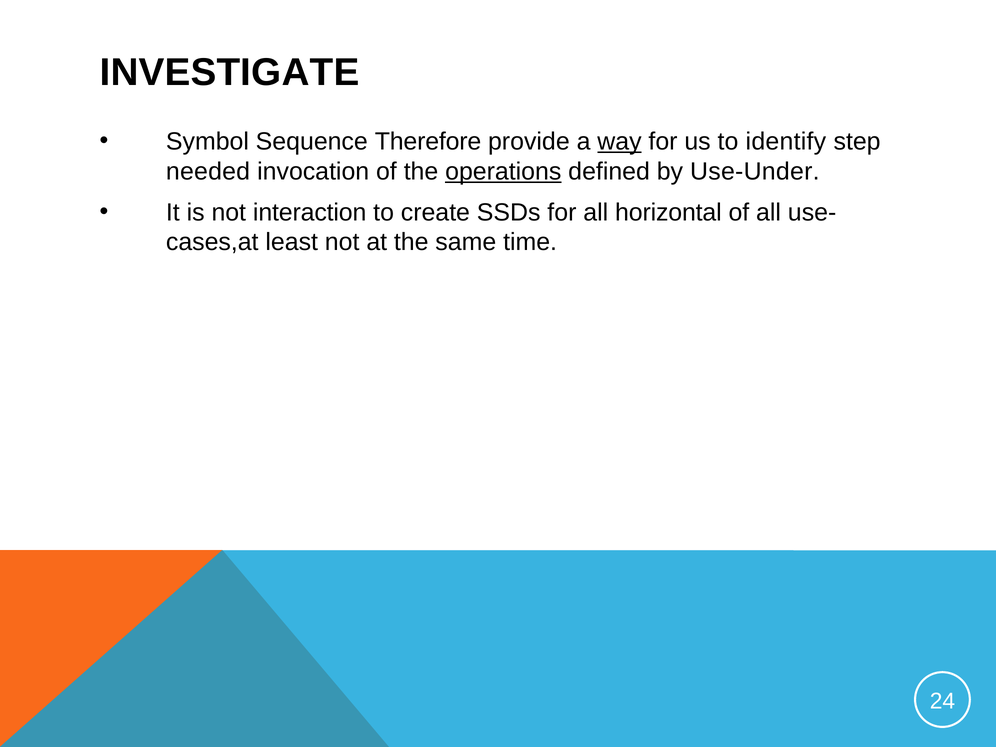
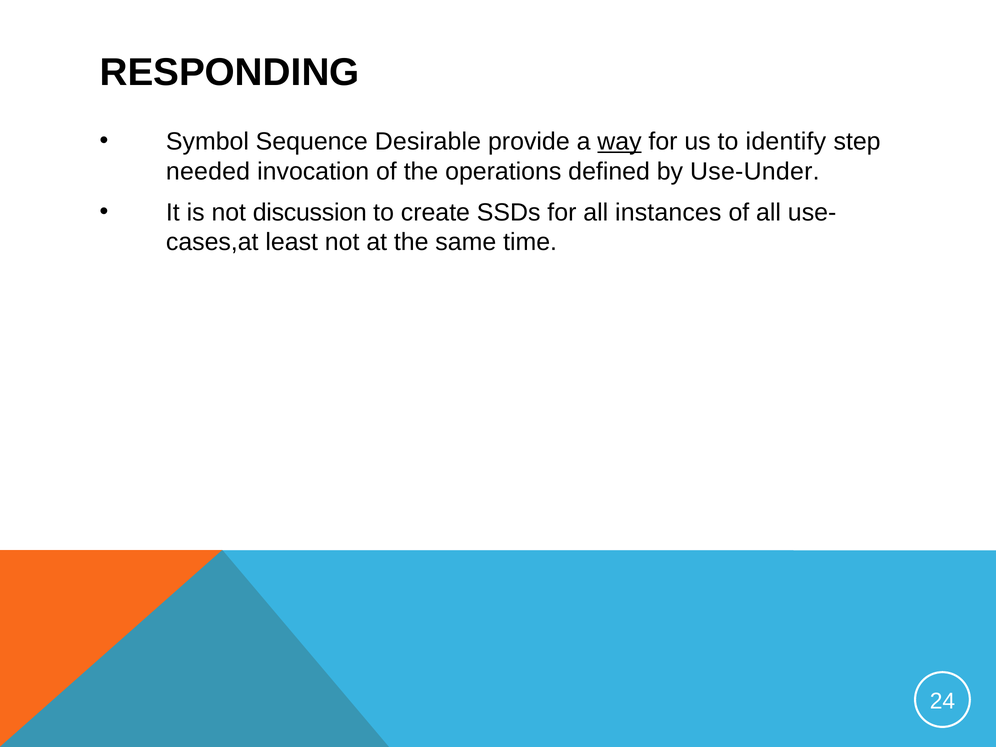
INVESTIGATE: INVESTIGATE -> RESPONDING (230, 72)
Therefore: Therefore -> Desirable (428, 142)
operations underline: present -> none (503, 171)
interaction: interaction -> discussion (310, 212)
horizontal: horizontal -> instances (668, 212)
